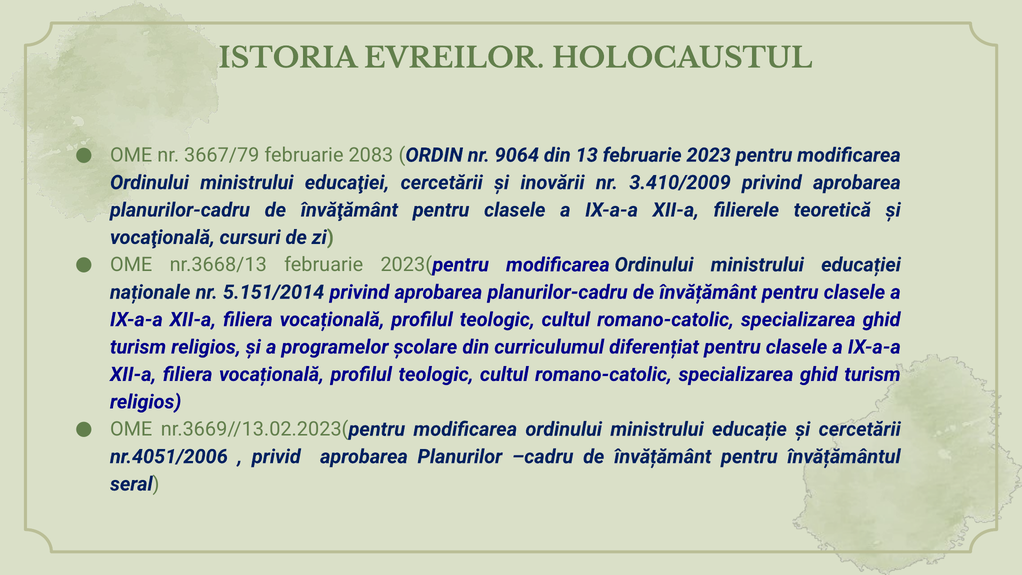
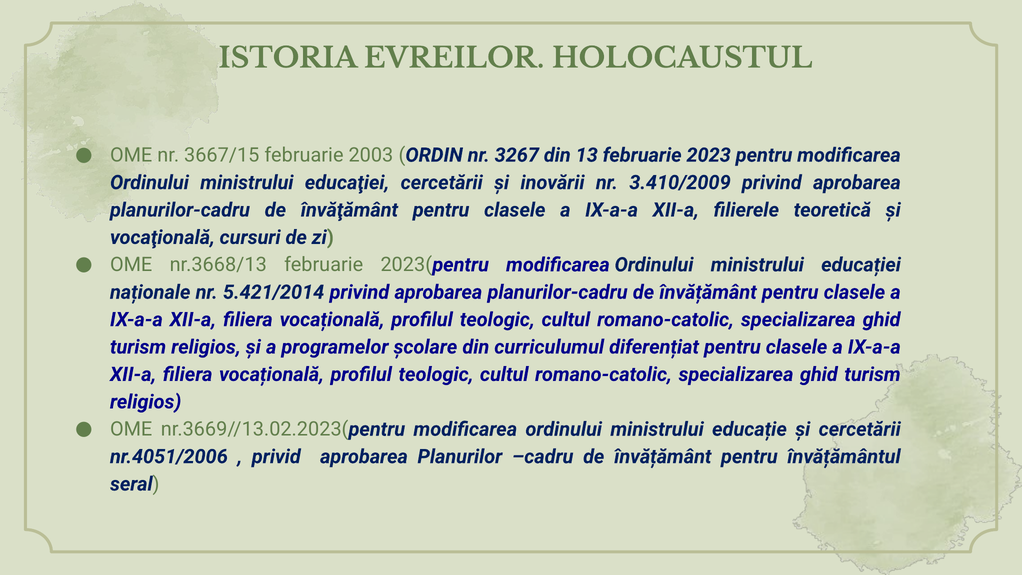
3667/79: 3667/79 -> 3667/15 (222, 155)
2083: 2083 -> 2003 (371, 155)
9064: 9064 -> 3267 (517, 155)
5.151/2014: 5.151/2014 -> 5.421/2014 (274, 292)
